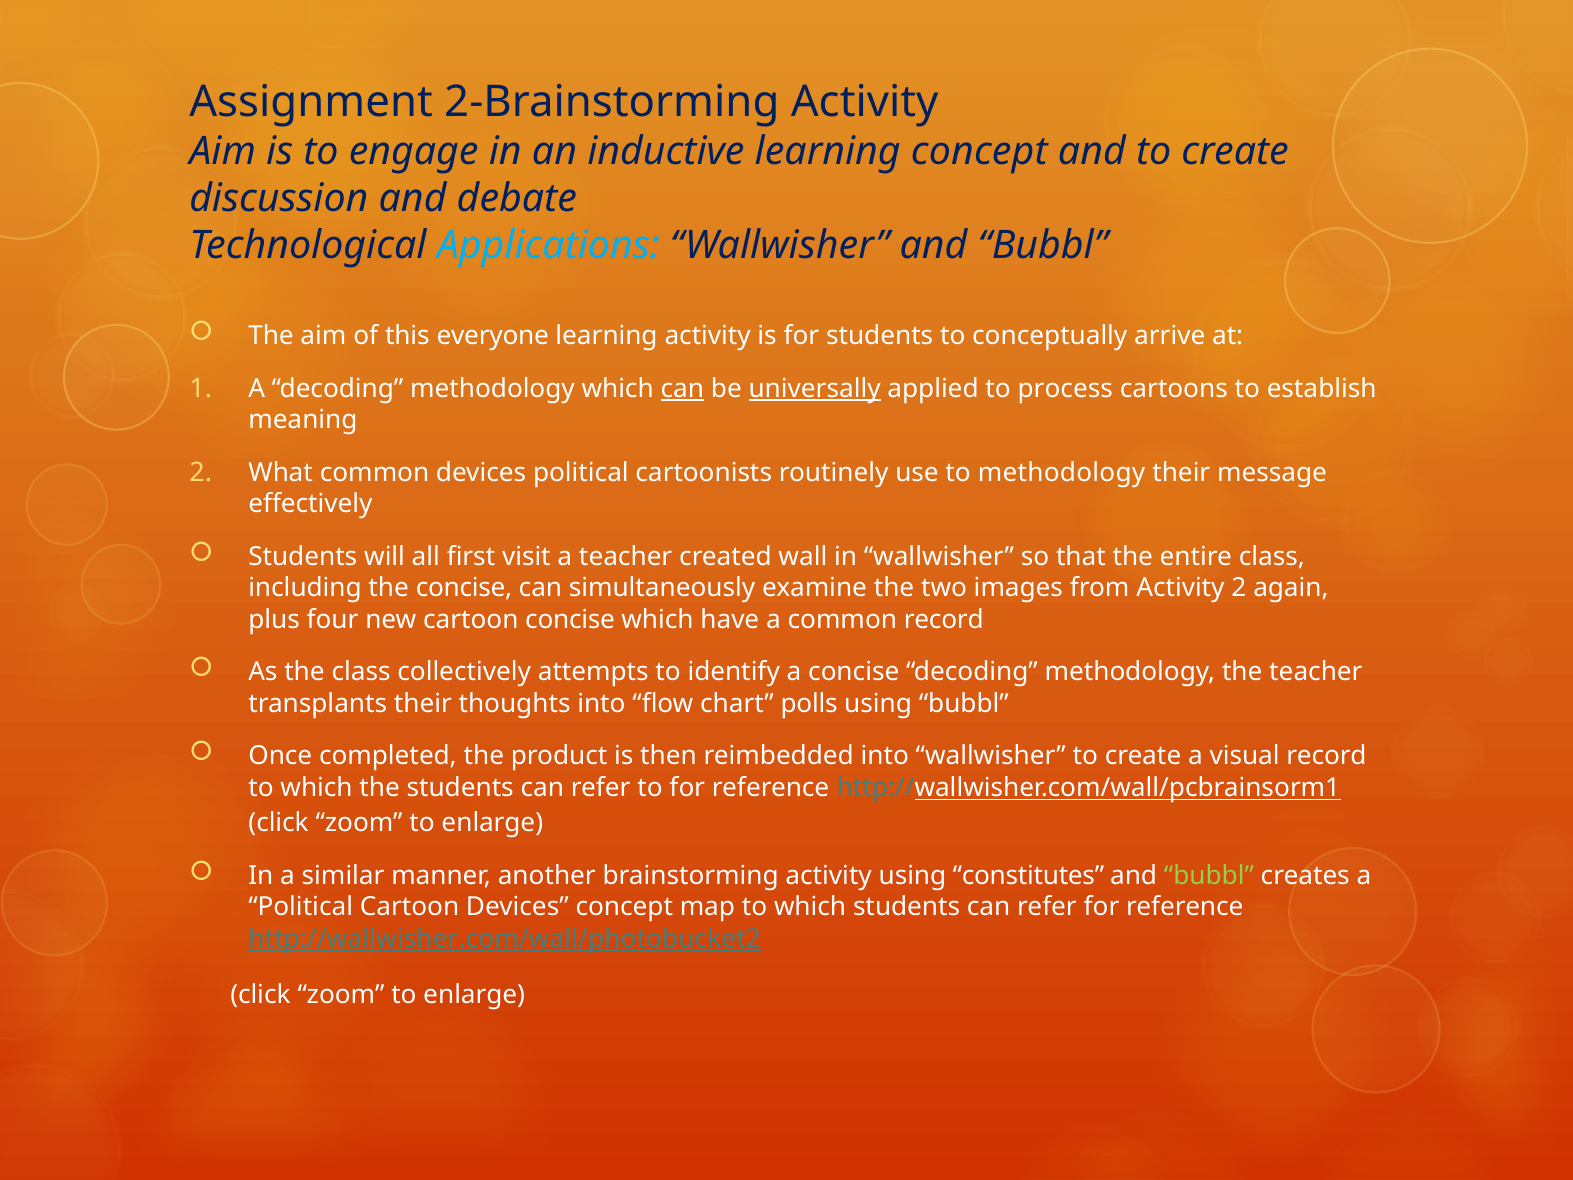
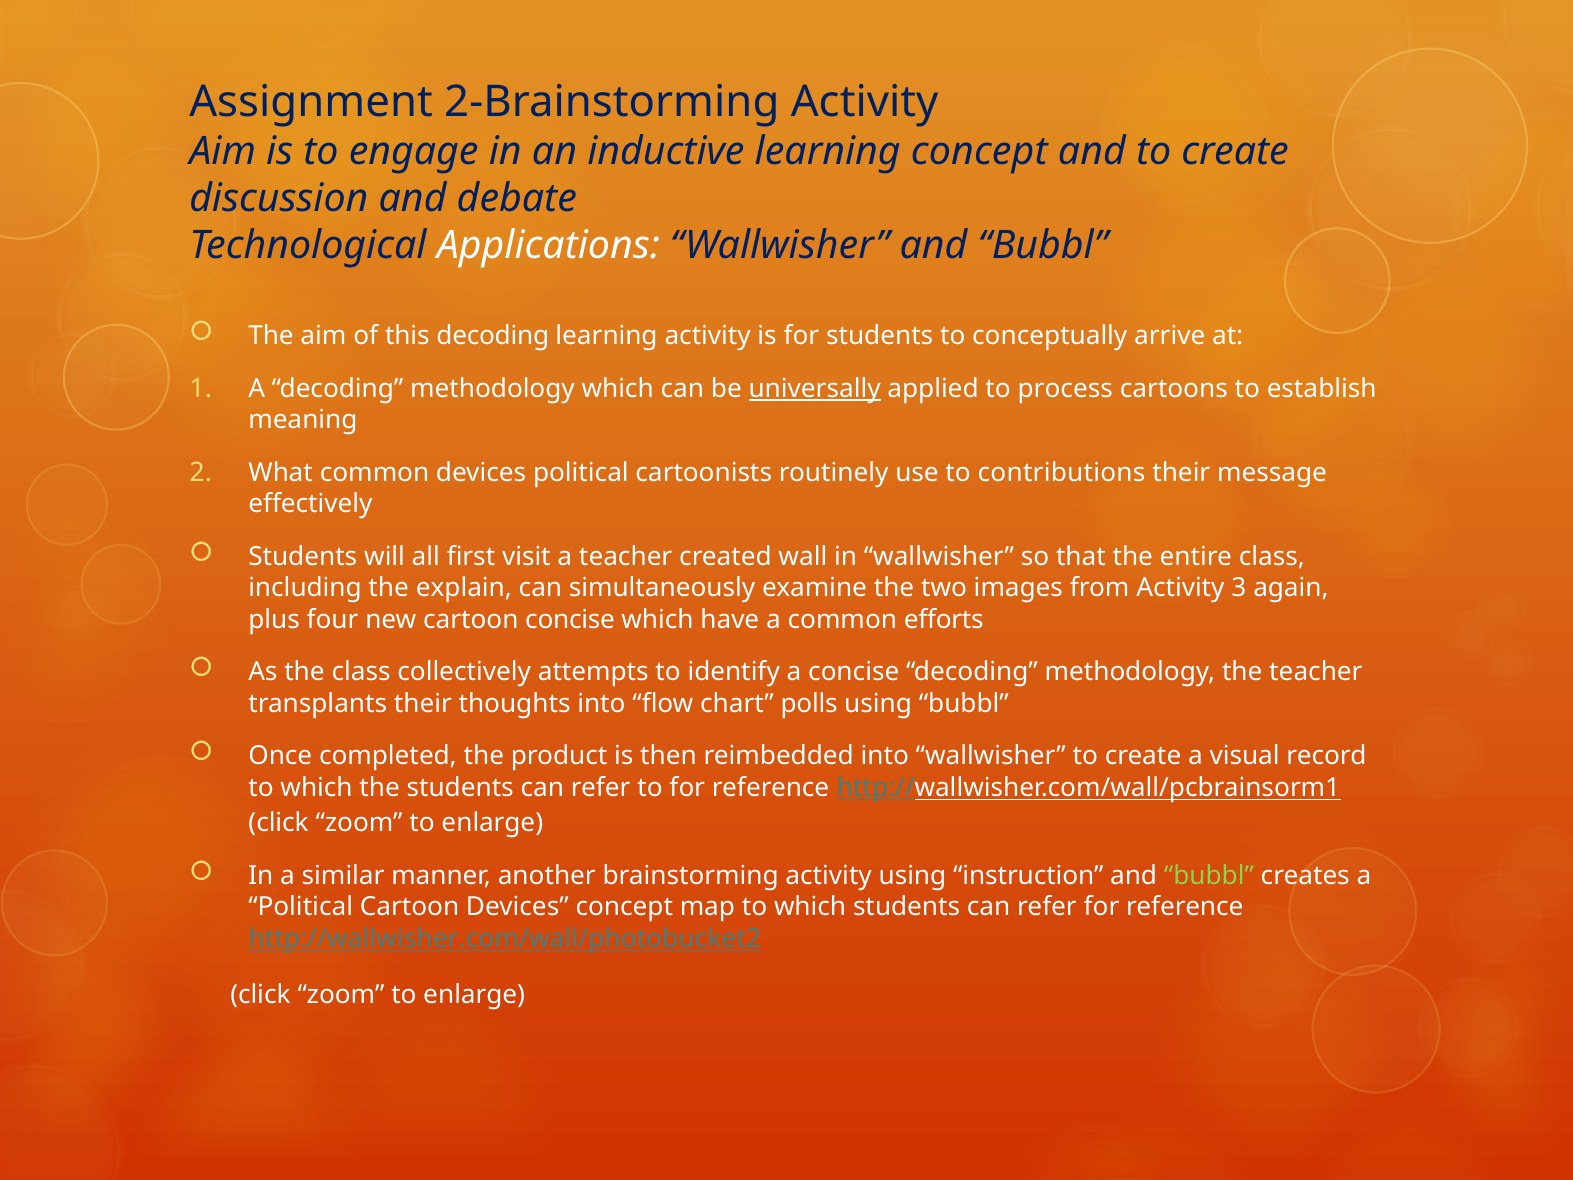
Applications colour: light blue -> white (548, 246)
this everyone: everyone -> decoding (493, 336)
can underline: present -> none (682, 389)
to methodology: methodology -> contributions (1062, 473)
the concise: concise -> explain (464, 588)
Activity 2: 2 -> 3 (1239, 588)
common record: record -> efforts (944, 619)
constitutes: constitutes -> instruction (1028, 875)
